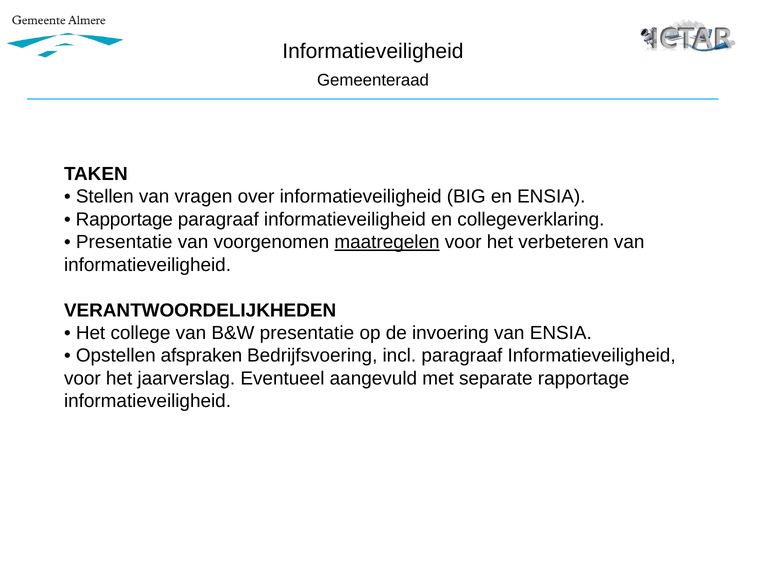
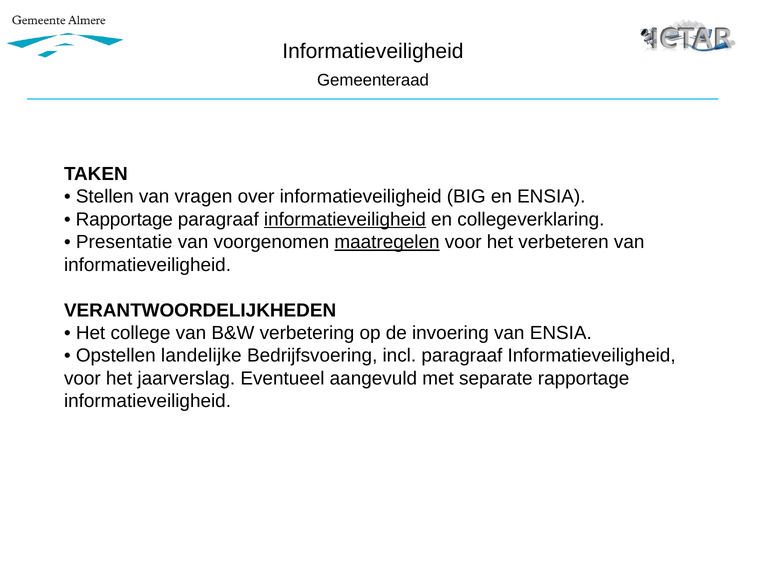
informatieveiligheid underline: none -> present (345, 219)
B&W presentatie: presentatie -> verbetering (307, 333)
afspraken: afspraken -> landelijke (201, 356)
